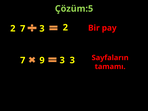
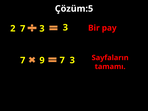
Çözüm:5 colour: light green -> white (74, 9)
3 2: 2 -> 3 (65, 27)
9 3: 3 -> 7 (62, 60)
